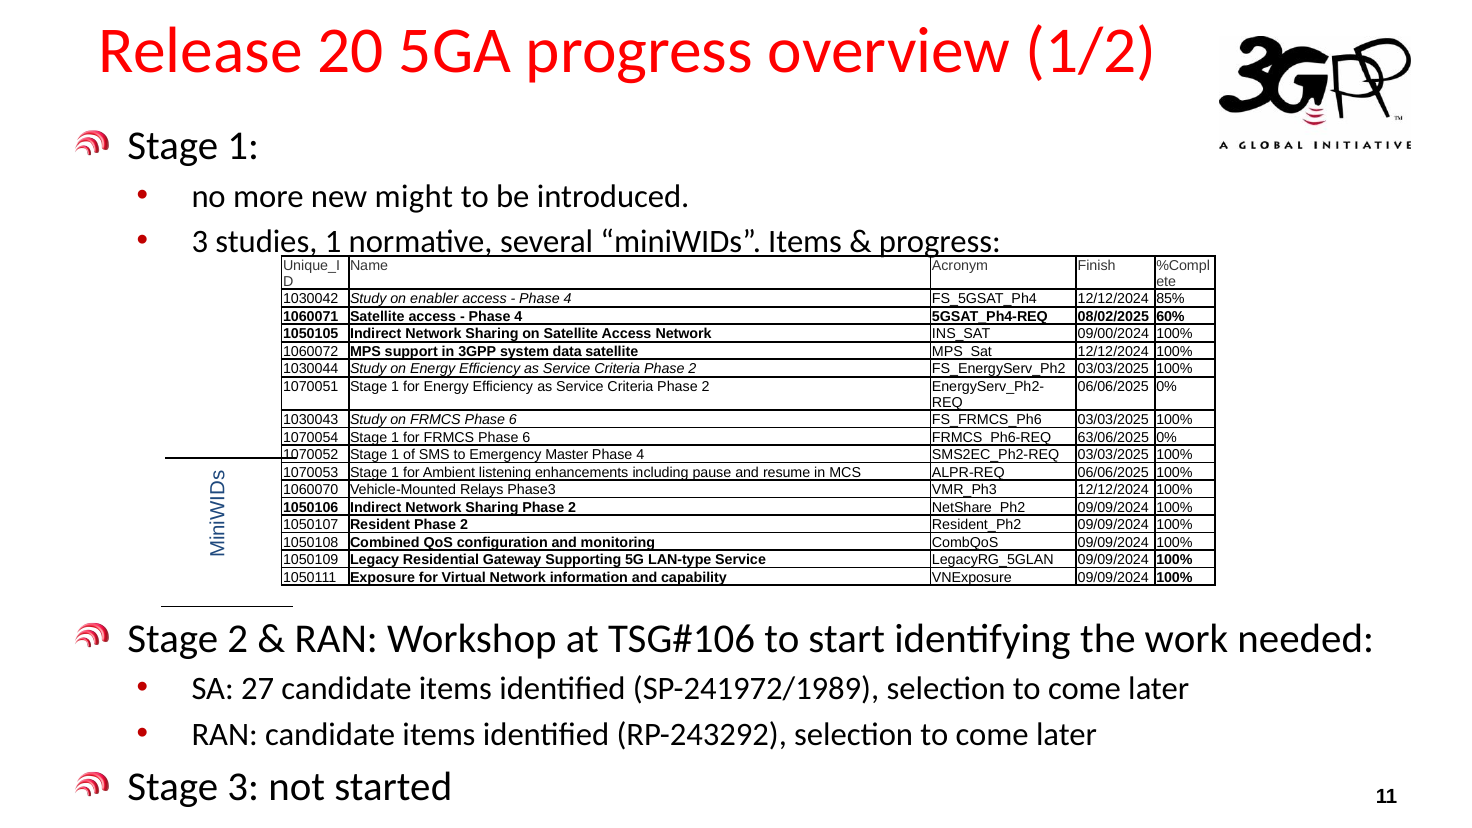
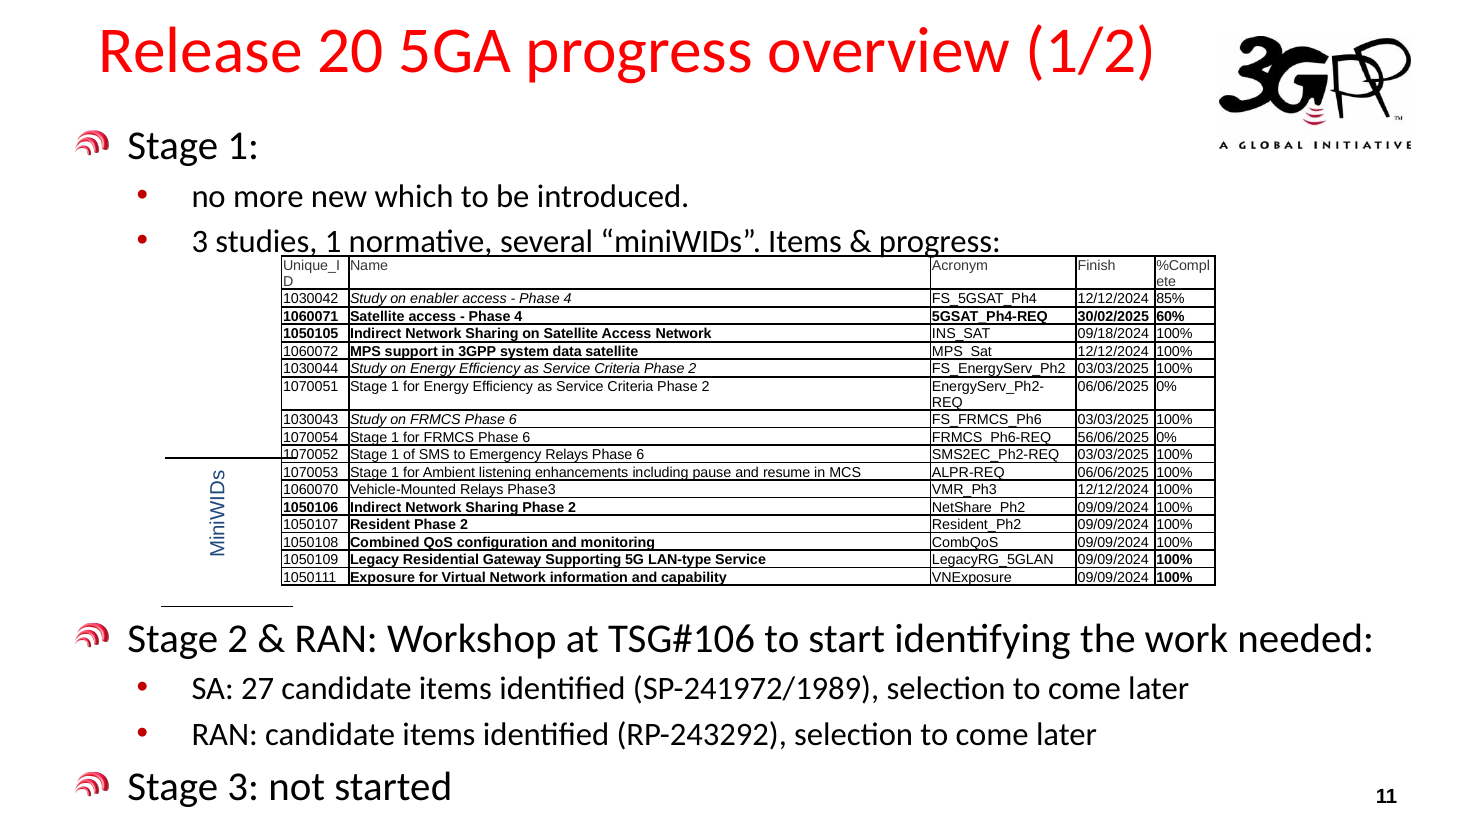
might: might -> which (414, 196)
08/02/2025: 08/02/2025 -> 30/02/2025 (1113, 316)
09/00/2024: 09/00/2024 -> 09/18/2024 (1113, 334)
63/06/2025: 63/06/2025 -> 56/06/2025 (1113, 437)
Emergency Master: Master -> Relays (567, 455)
4: 4 -> 6 (640, 455)
